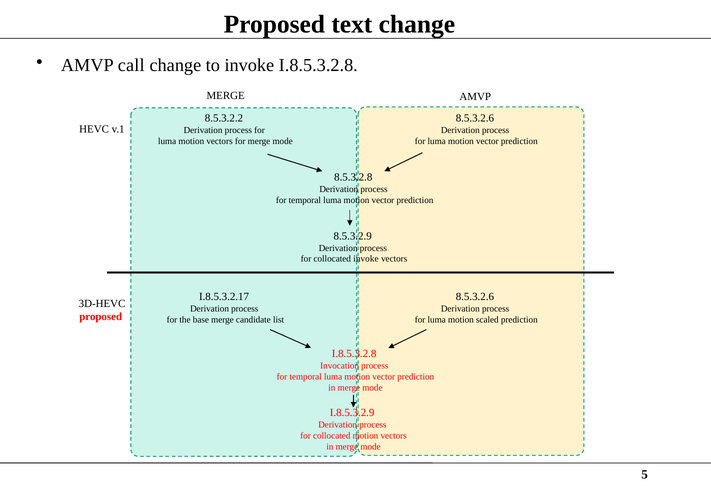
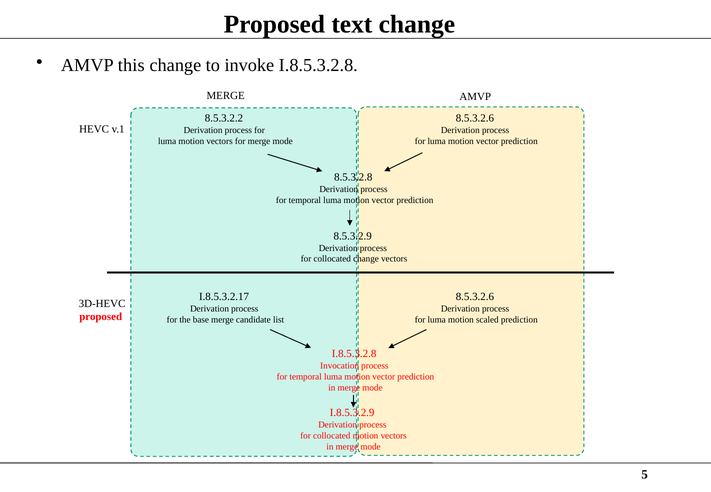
call: call -> this (131, 65)
collocated invoke: invoke -> change (366, 259)
